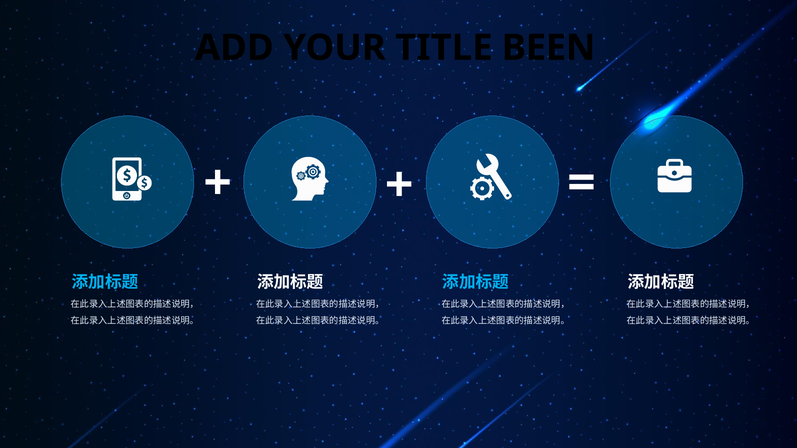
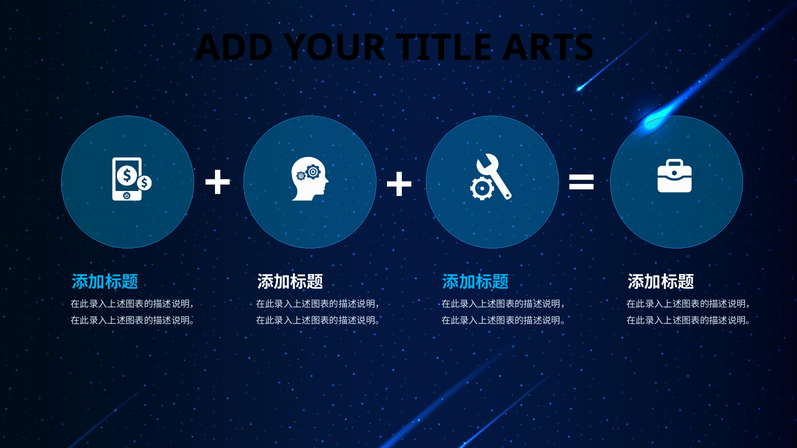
BEEN: BEEN -> ARTS (548, 48)
